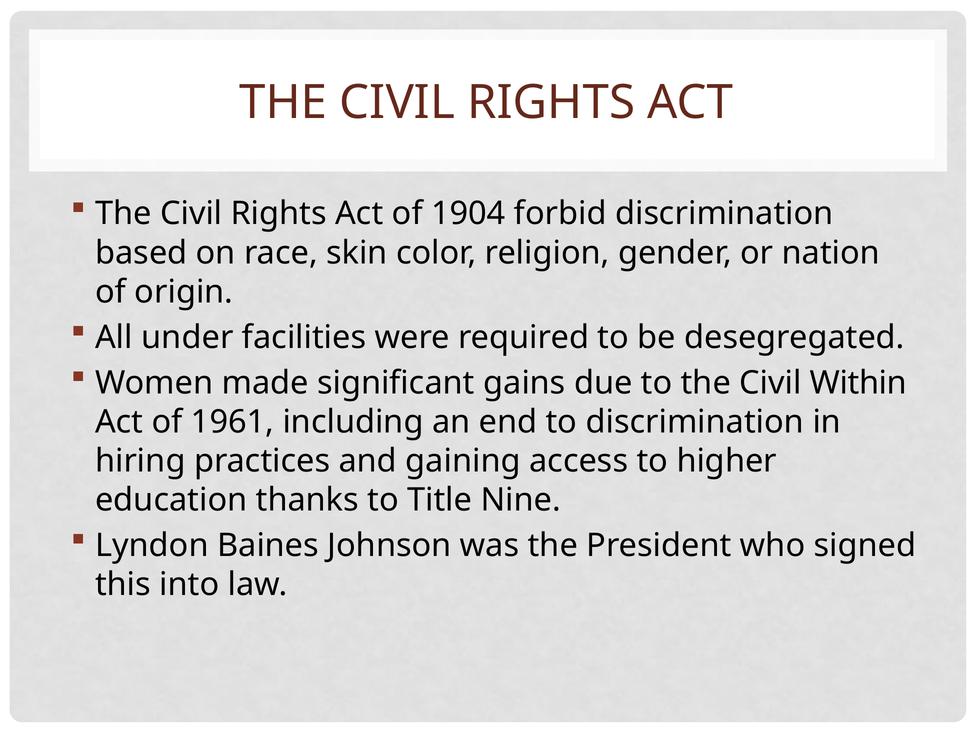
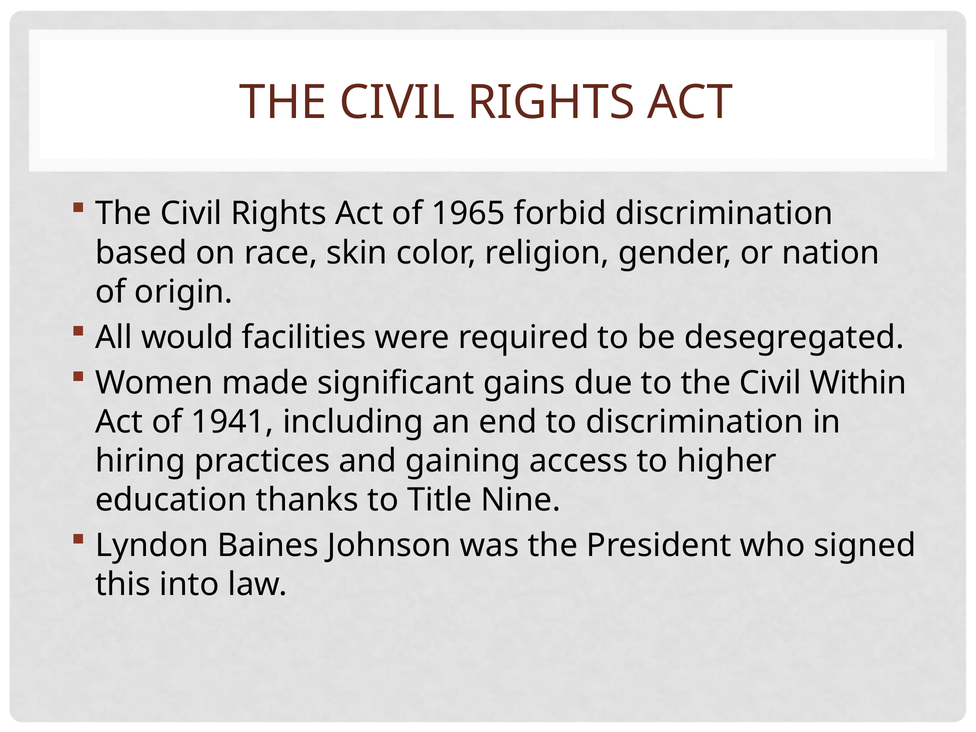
1904: 1904 -> 1965 (468, 214)
under: under -> would (187, 337)
1961: 1961 -> 1941 (233, 422)
